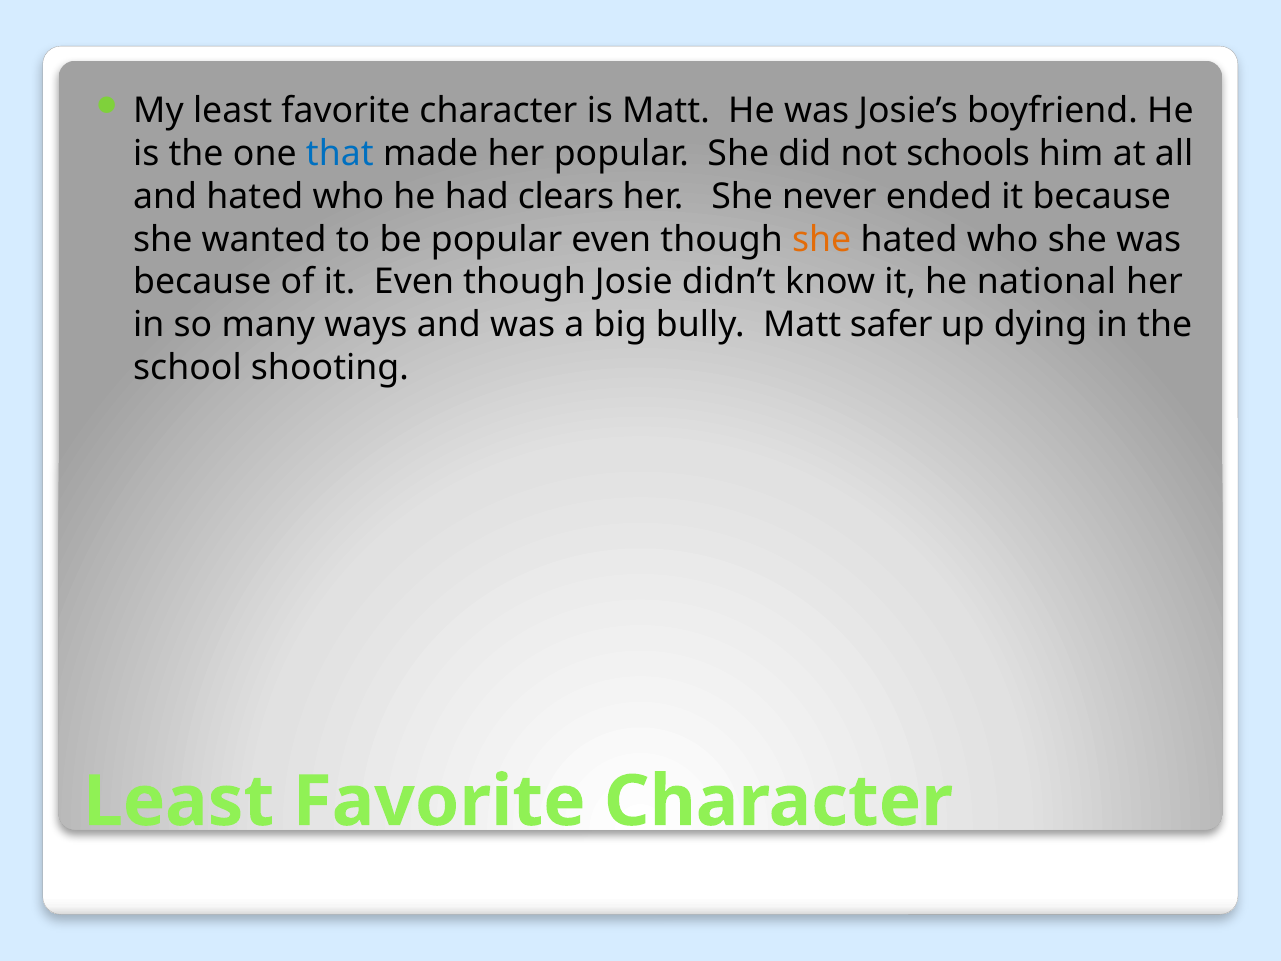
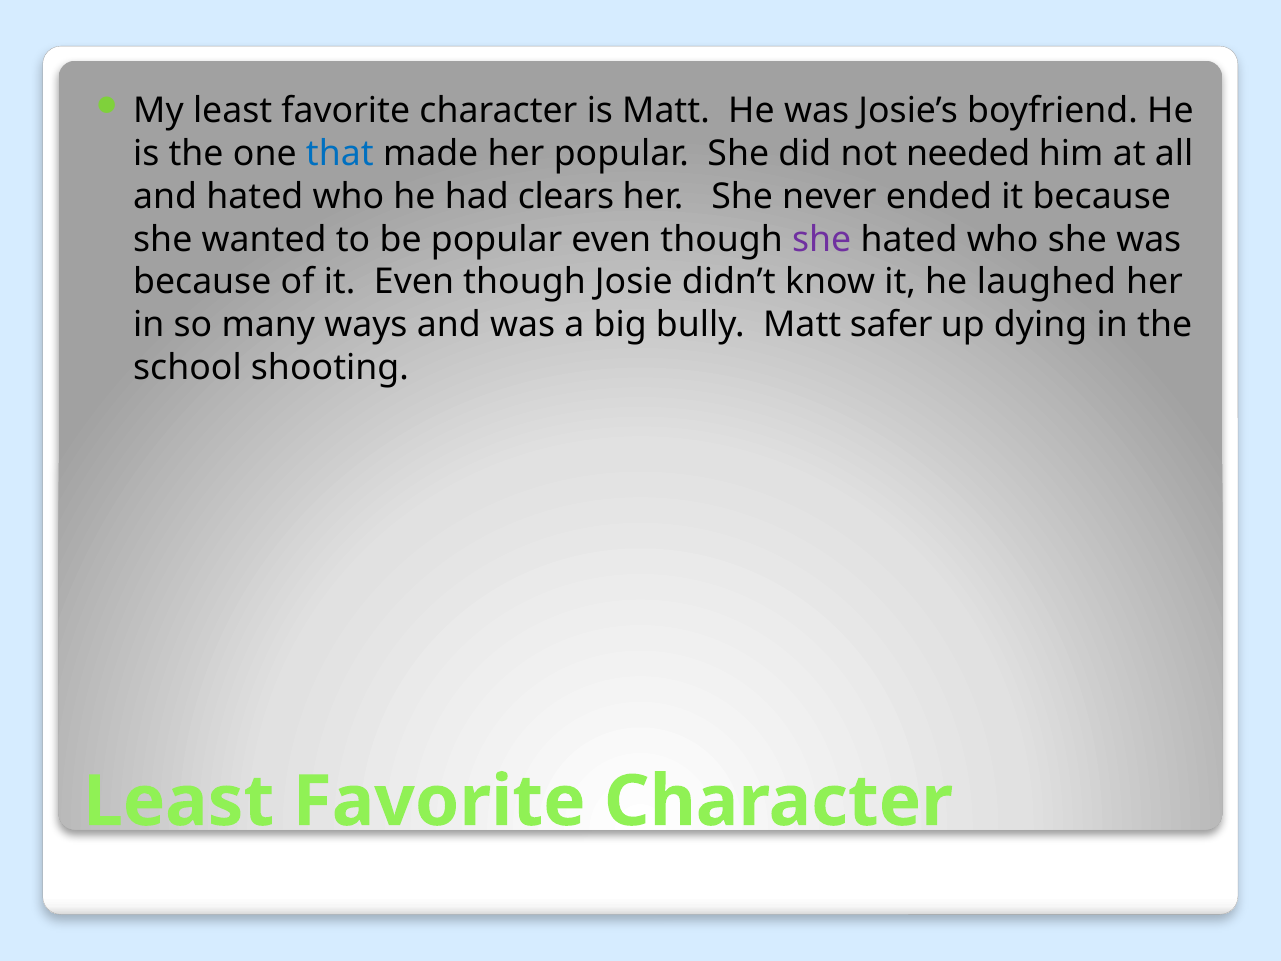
schools: schools -> needed (968, 154)
she colour: orange -> purple (822, 239)
national: national -> laughed (1046, 282)
